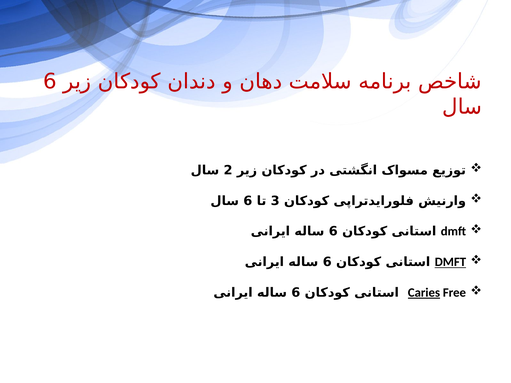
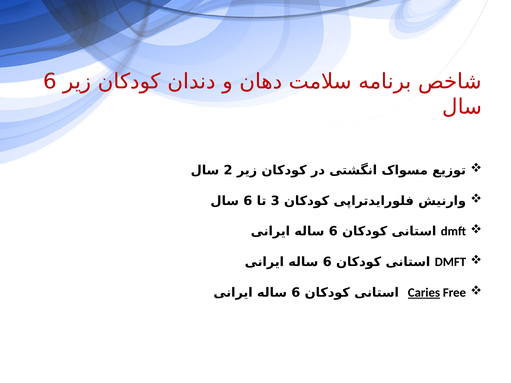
DMFT underline: present -> none (450, 262)
